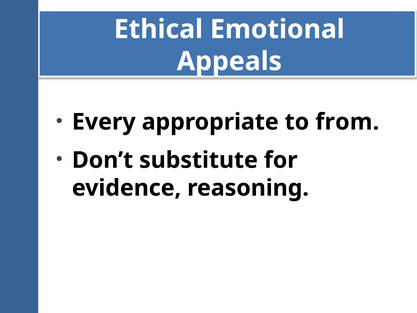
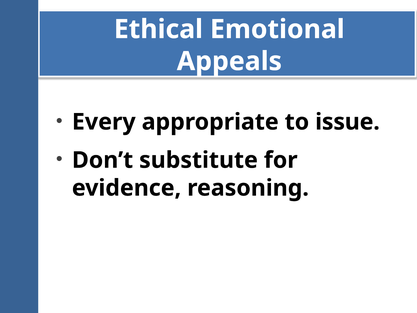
from: from -> issue (347, 122)
